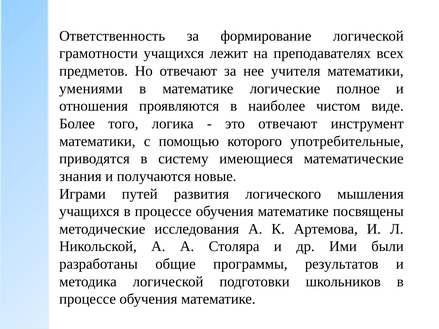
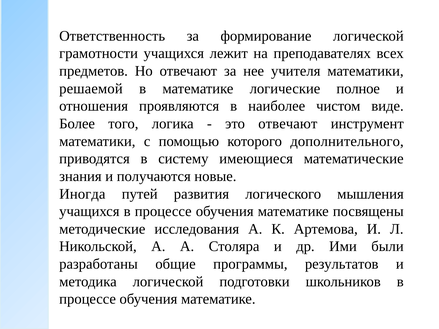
умениями: умениями -> решаемой (91, 89)
употребительные: употребительные -> дополнительного (347, 141)
Играми: Играми -> Иногда (82, 194)
